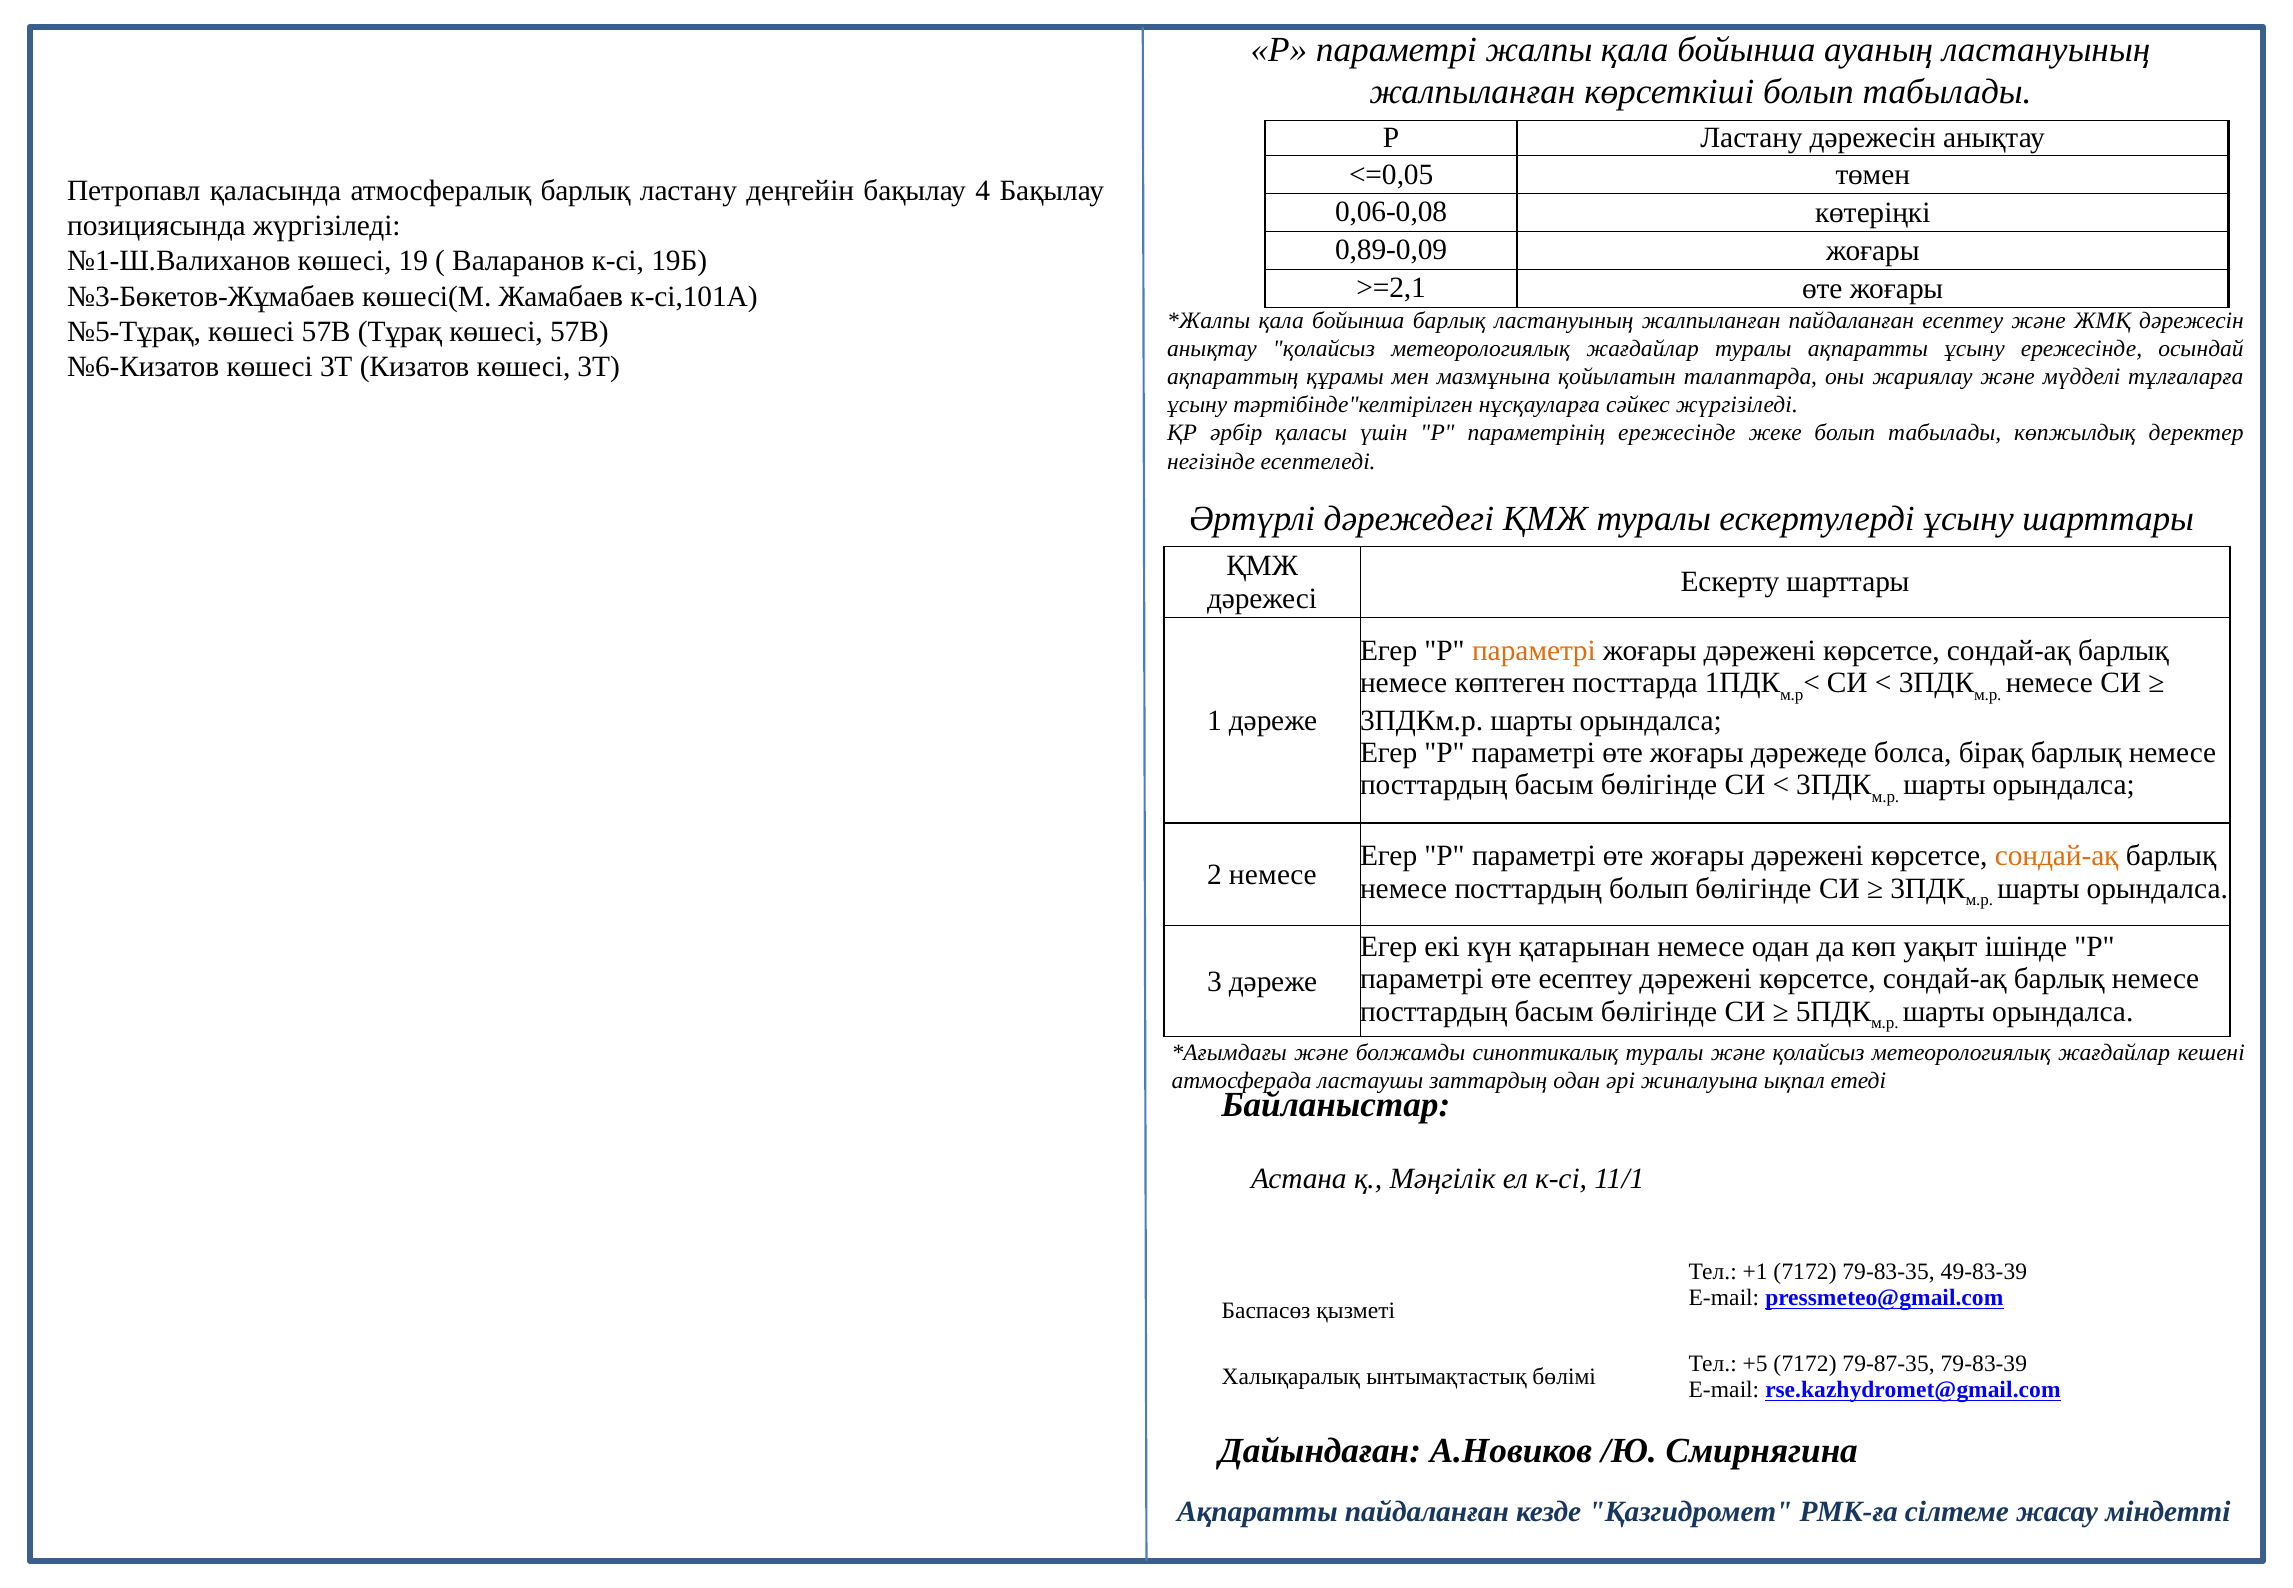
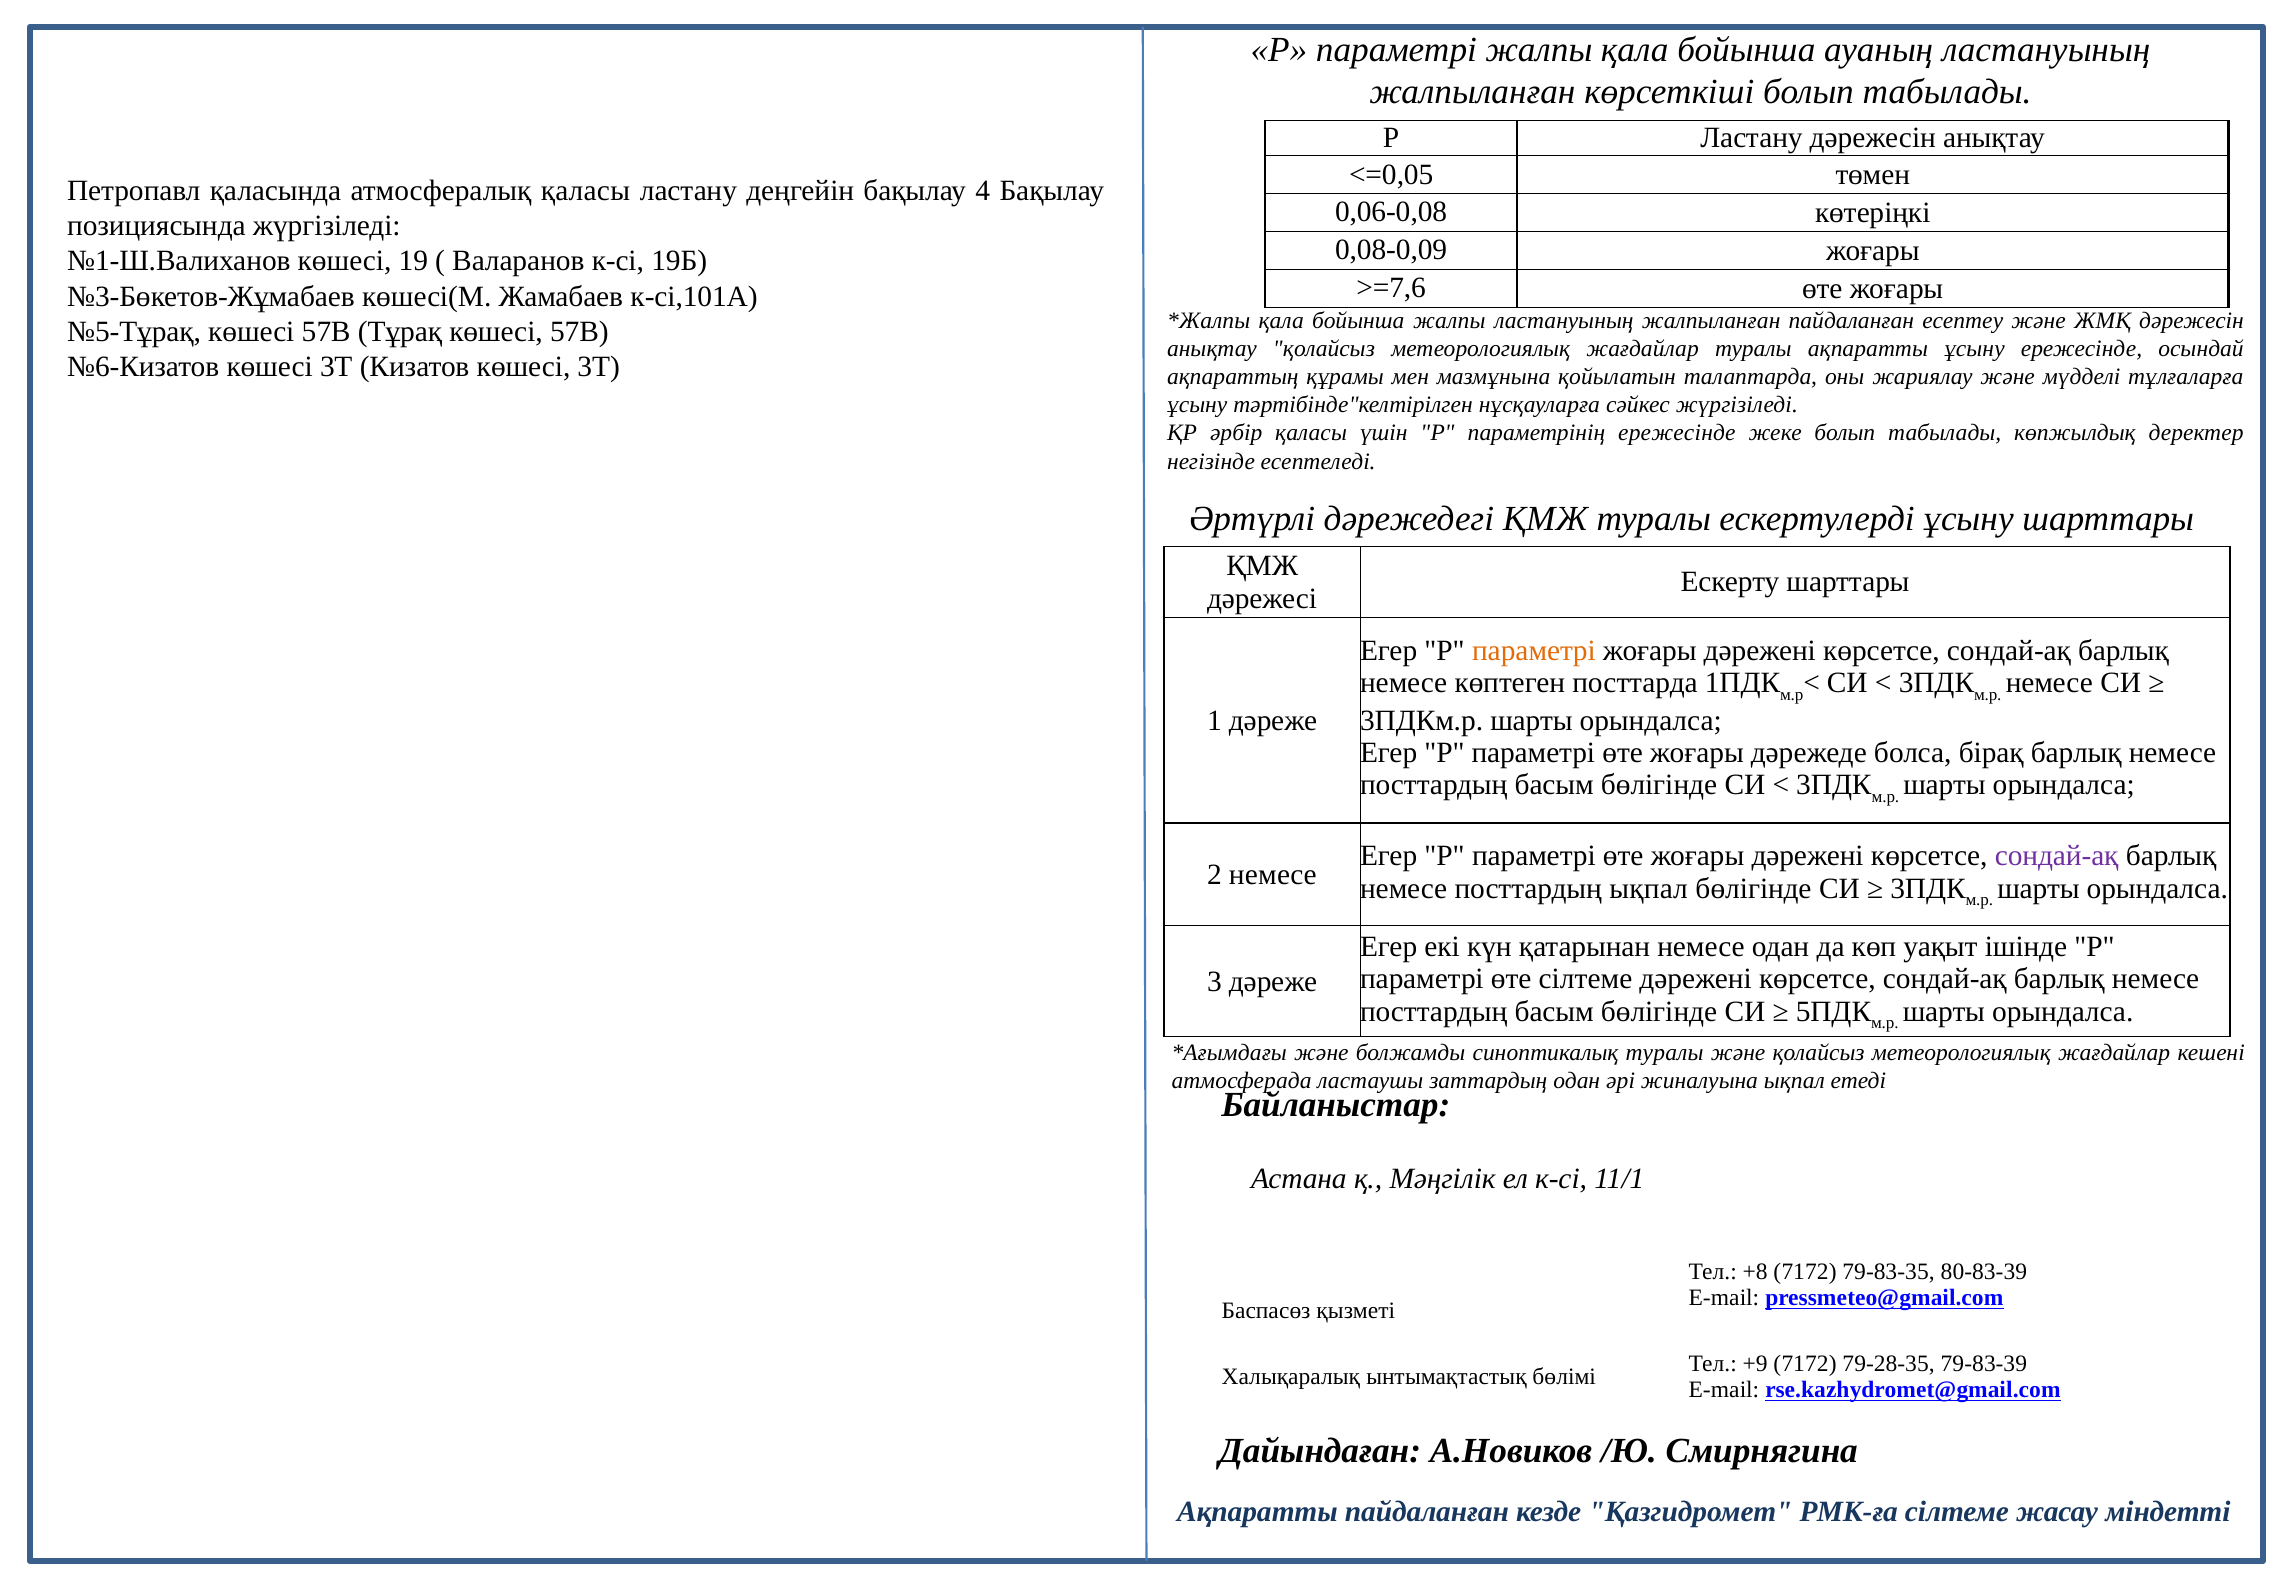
атмосфералық барлық: барлық -> қаласы (585, 190)
0,89-0,09: 0,89-0,09 -> 0,08-0,09 (1391, 250)
>=2,1: >=2,1 -> >=7,6 (1391, 288)
бойынша барлық: барлық -> жалпы (1449, 320)
сондай-ақ colour: orange -> purple (2057, 856)
посттардың болып: болып -> ықпал (1649, 888)
өте есептеу: есептеу -> сілтеме (1585, 979)
+1: +1 -> +8 (1755, 1272)
49-83-39: 49-83-39 -> 80-83-39 (1984, 1272)
+5: +5 -> +9 (1755, 1363)
79-87-35: 79-87-35 -> 79-28-35 (1889, 1363)
